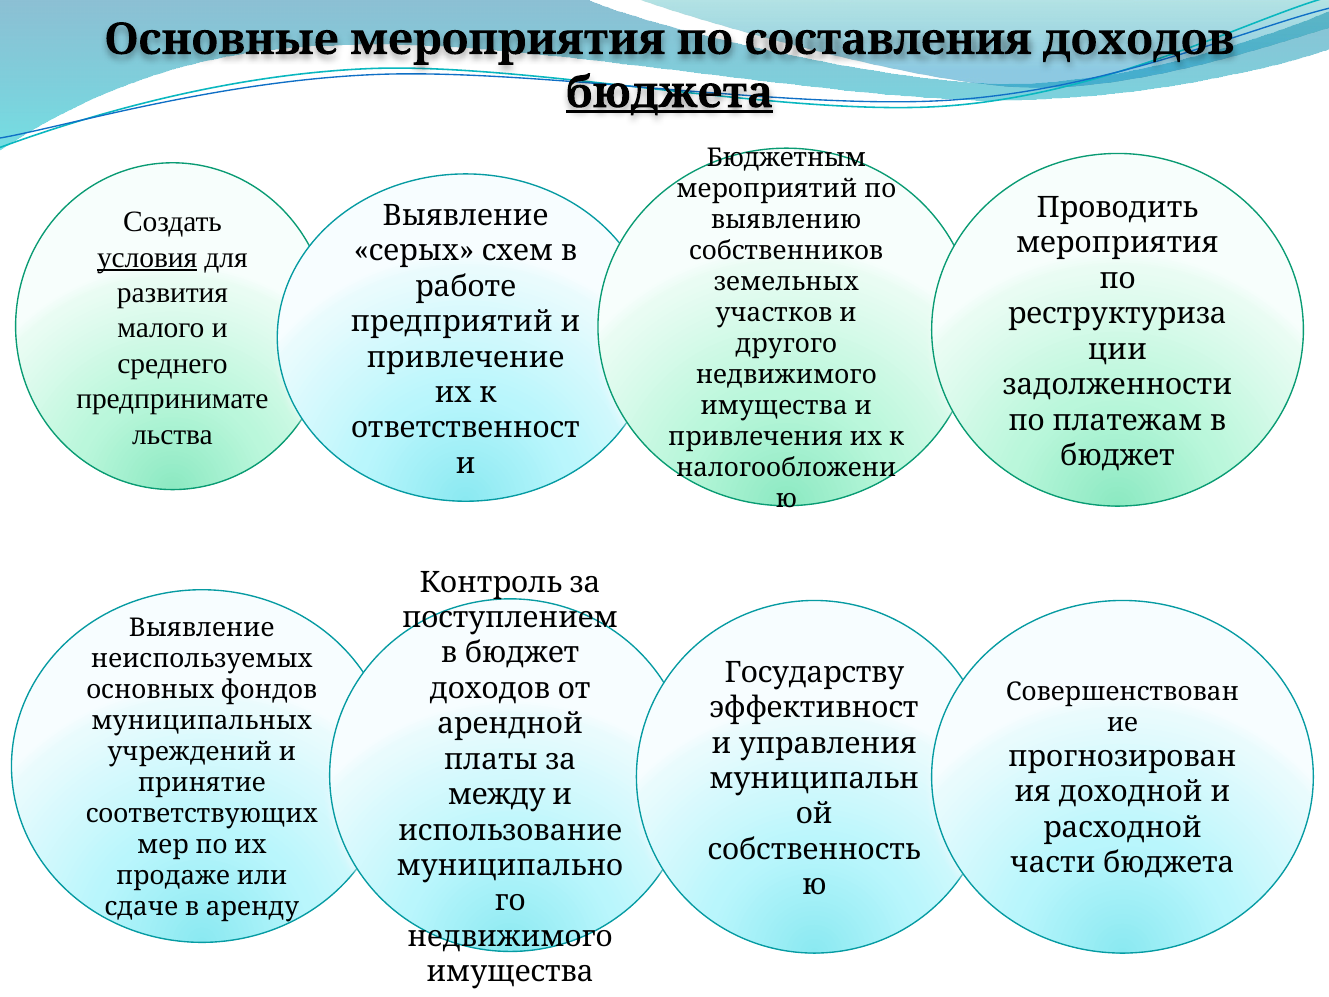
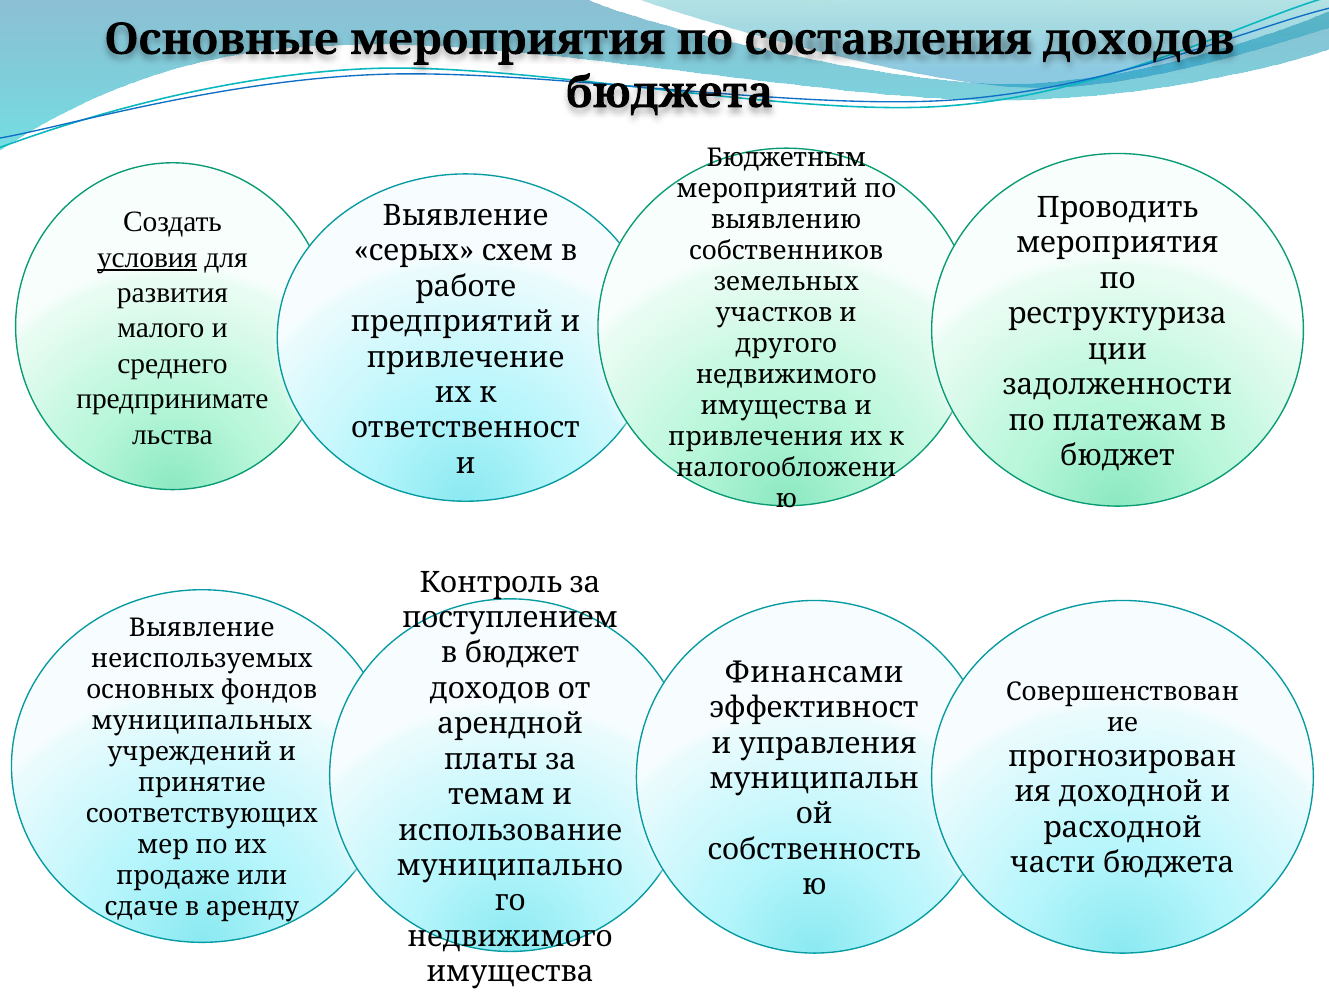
бюджета underline: present -> none (670, 93)
Государству: Государству -> Финансами (814, 672)
между: между -> темам (496, 795)
